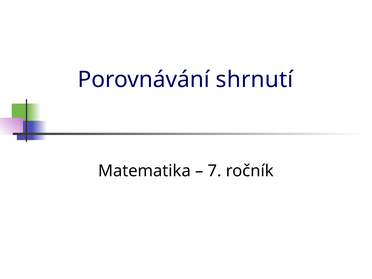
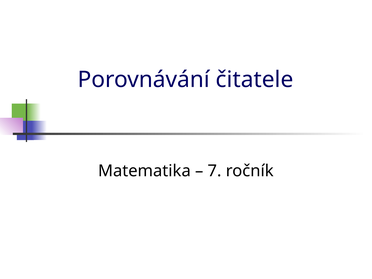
shrnutí: shrnutí -> čitatele (255, 80)
